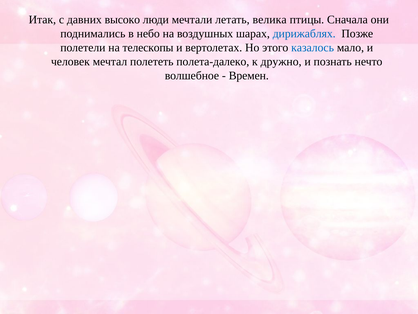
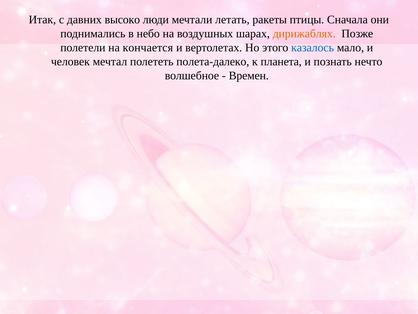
велика: велика -> ракеты (270, 20)
дирижаблях colour: blue -> orange (304, 34)
телескопы: телескопы -> кончается (148, 48)
дружно: дружно -> планета (281, 61)
